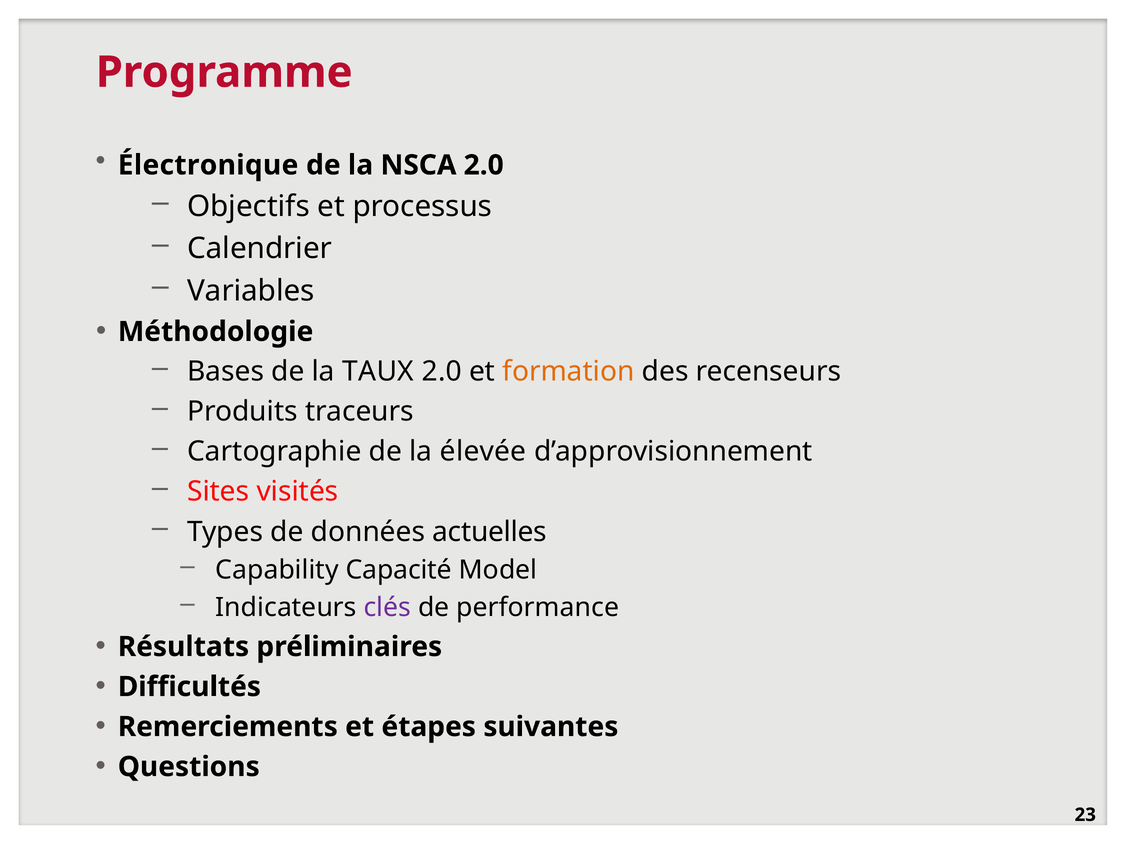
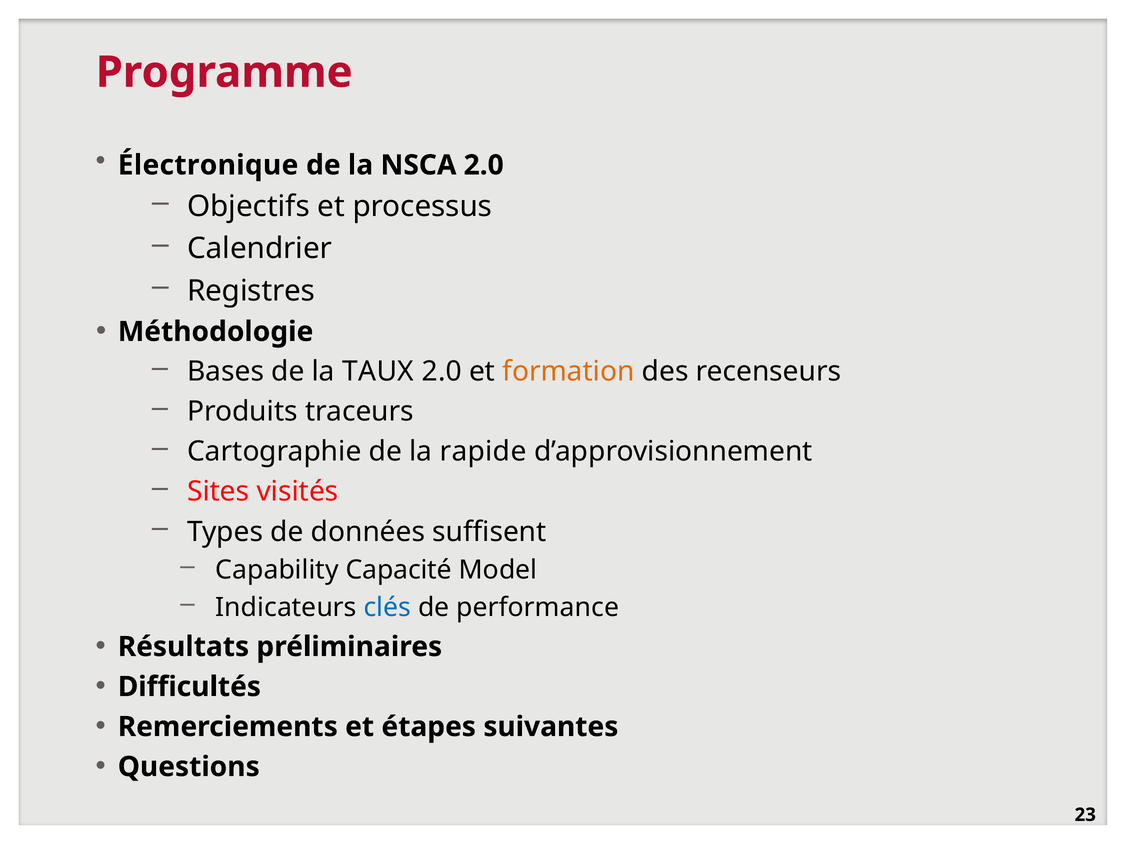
Variables: Variables -> Registres (251, 291)
élevée: élevée -> rapide (483, 452)
actuelles: actuelles -> suffisent (489, 532)
clés colour: purple -> blue (387, 608)
